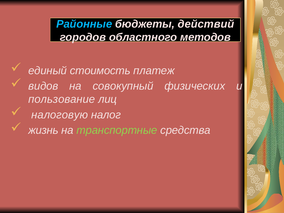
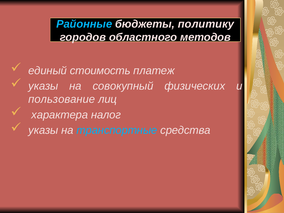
действий: действий -> политику (206, 24)
видов: видов -> указы (43, 86)
налоговую: налоговую -> характера (60, 115)
жизнь: жизнь -> указы (43, 130)
транспортные colour: light green -> light blue (117, 130)
